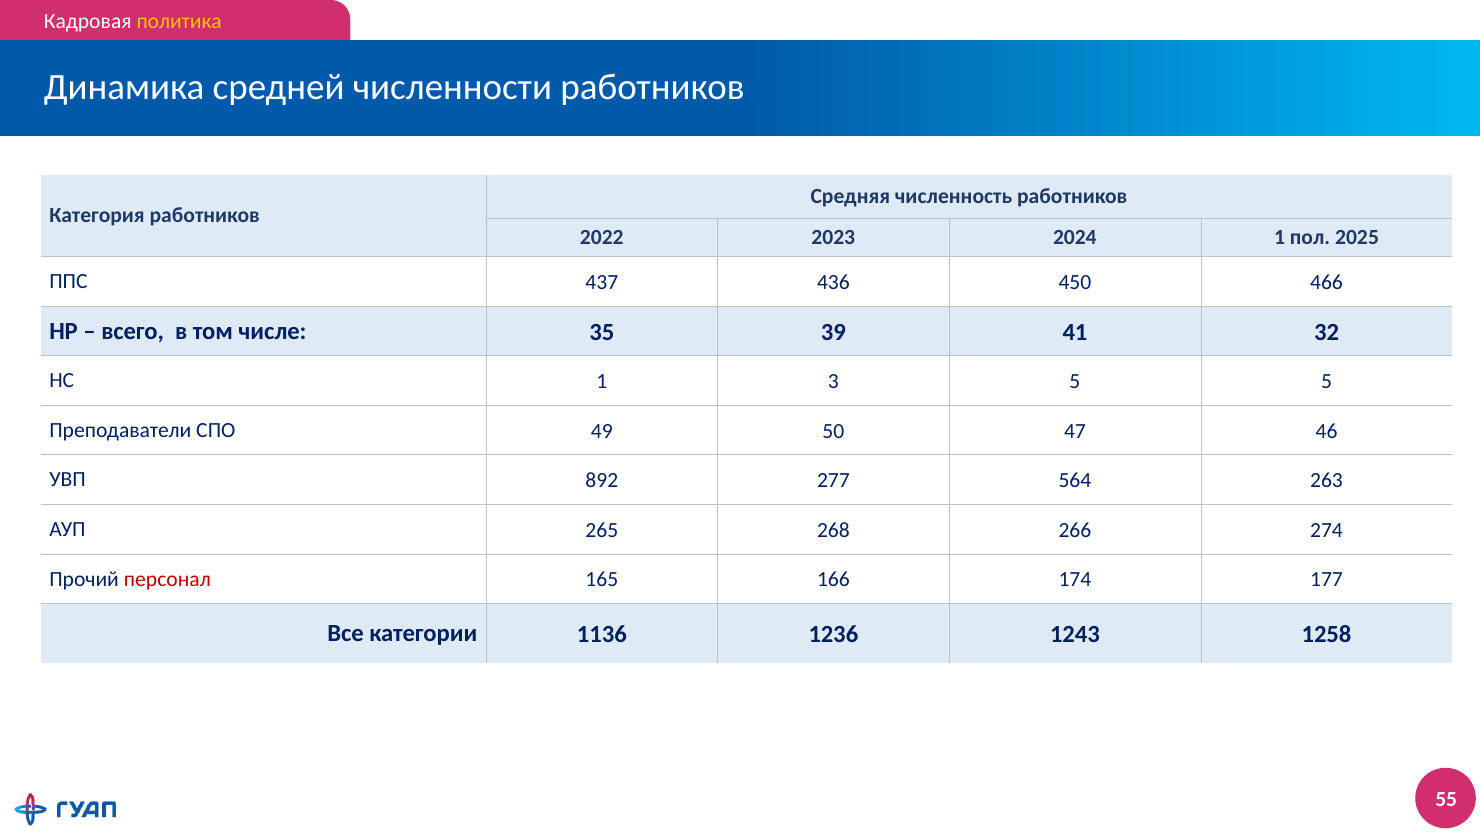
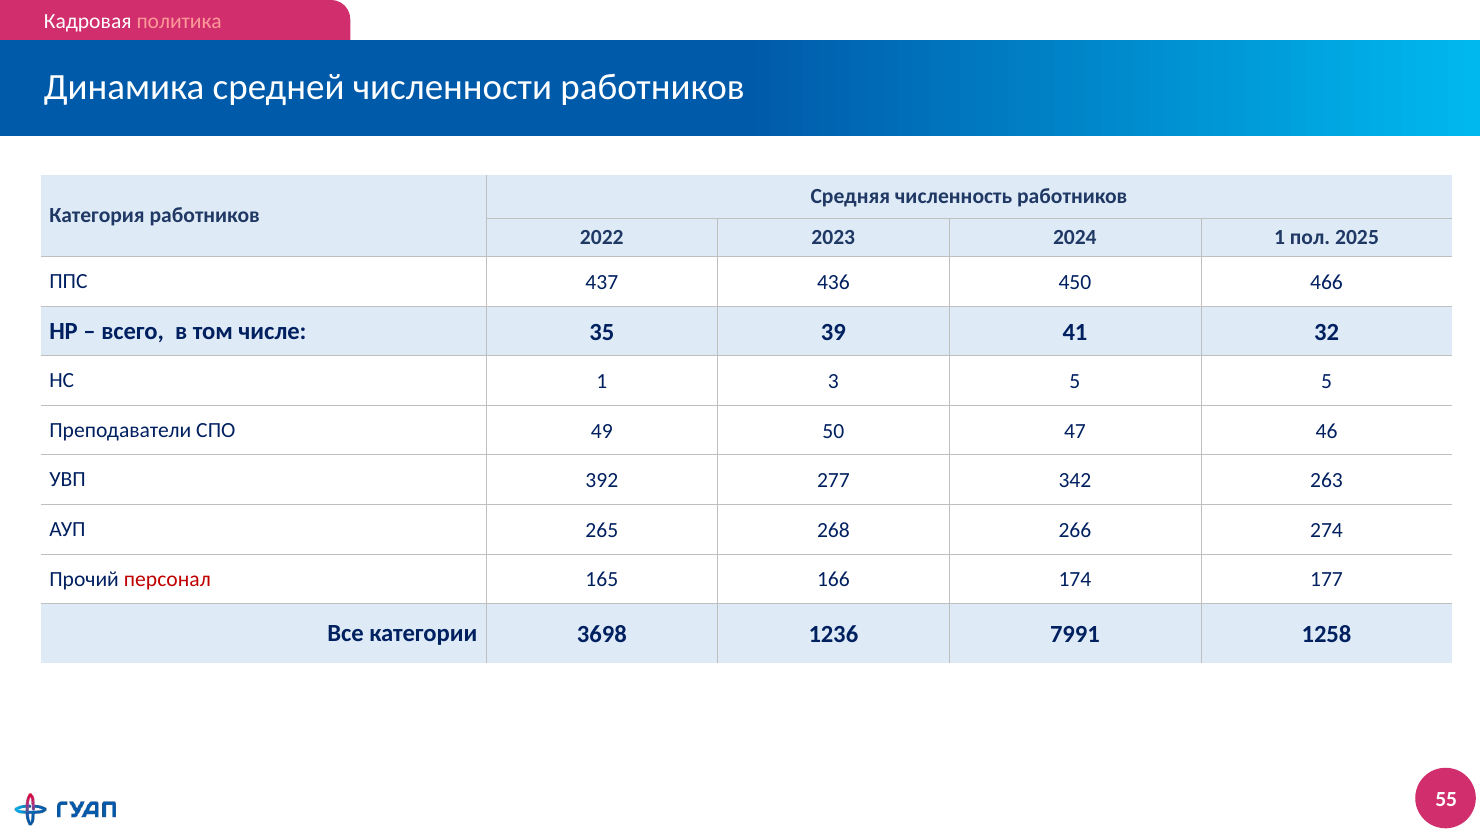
политика colour: yellow -> pink (179, 22)
892: 892 -> 392 (602, 481)
564: 564 -> 342 (1075, 481)
1136: 1136 -> 3698 (602, 635)
1243: 1243 -> 7991 (1075, 635)
